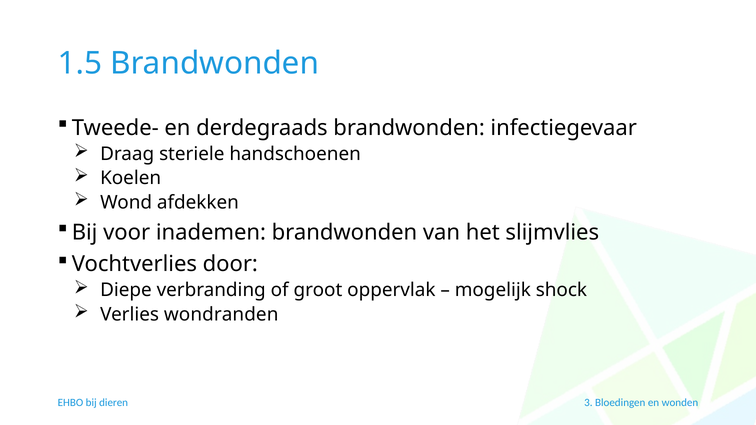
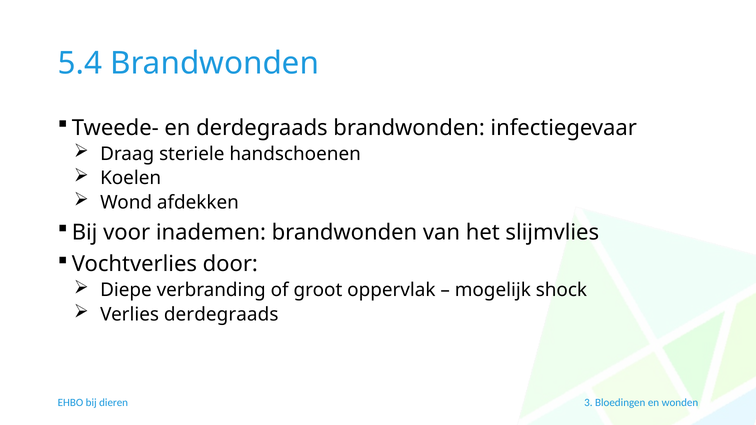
1.5: 1.5 -> 5.4 (80, 64)
Verlies wondranden: wondranden -> derdegraads (221, 315)
